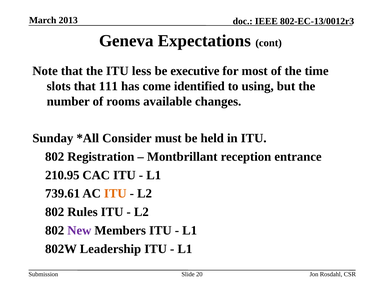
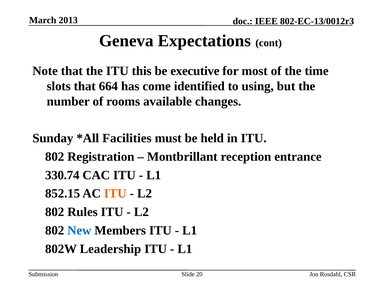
less: less -> this (142, 71)
111: 111 -> 664 (108, 86)
Consider: Consider -> Facilities (127, 138)
210.95: 210.95 -> 330.74 (62, 175)
739.61: 739.61 -> 852.15 (63, 193)
New colour: purple -> blue (79, 230)
